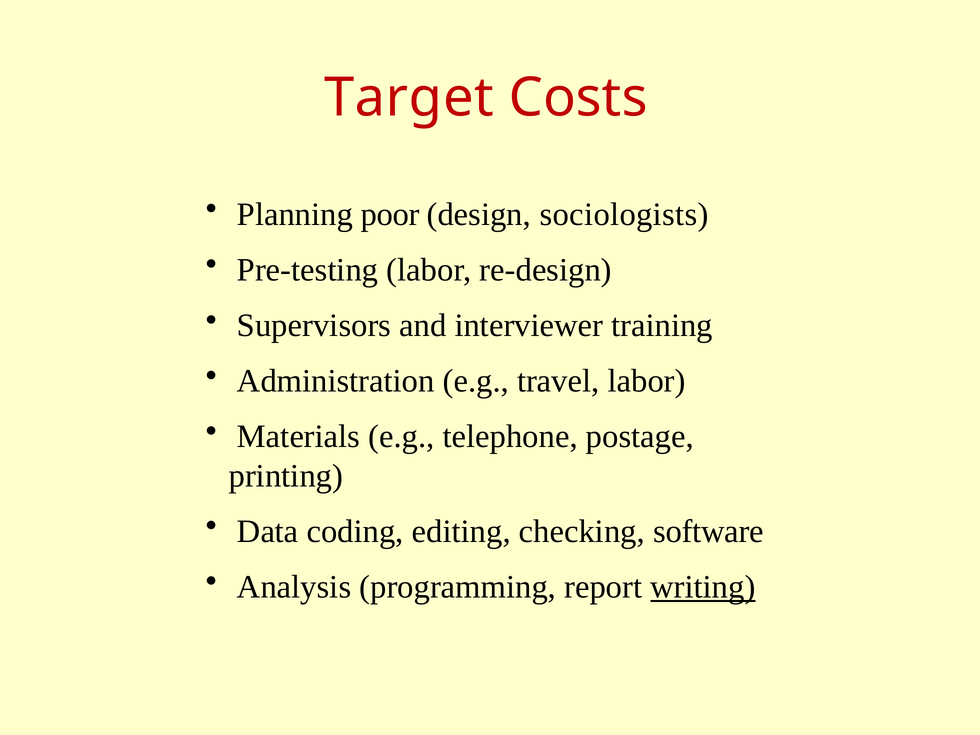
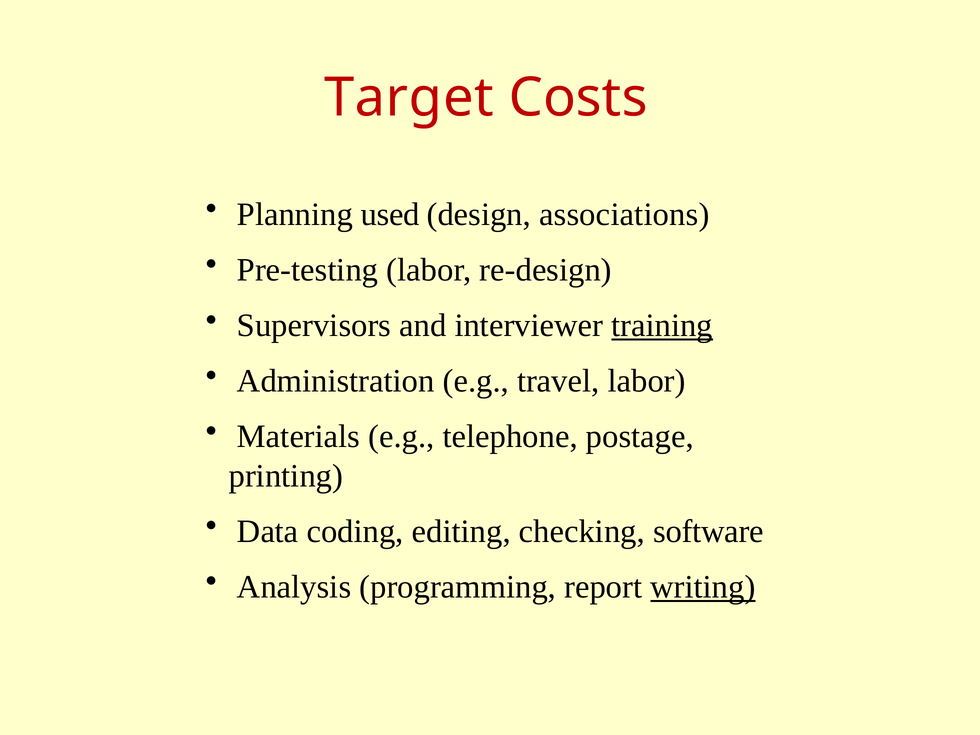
poor: poor -> used (390, 215)
sociologists: sociologists -> associations (624, 215)
training underline: none -> present (662, 326)
